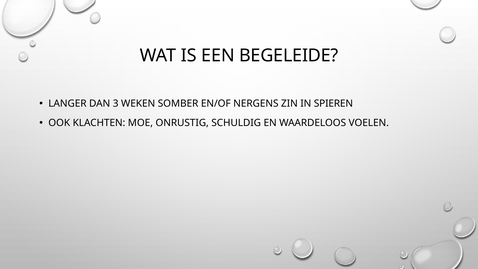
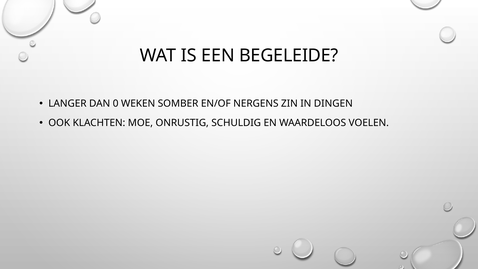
3: 3 -> 0 (116, 104)
SPIEREN: SPIEREN -> DINGEN (333, 104)
